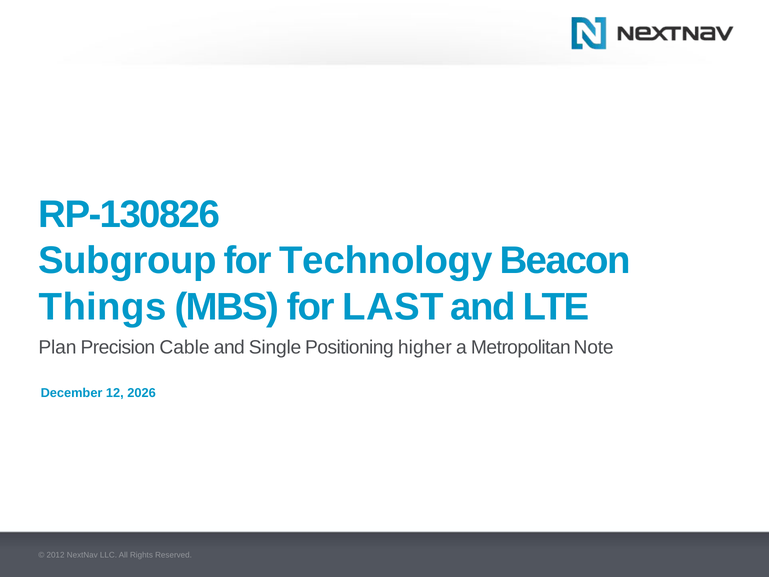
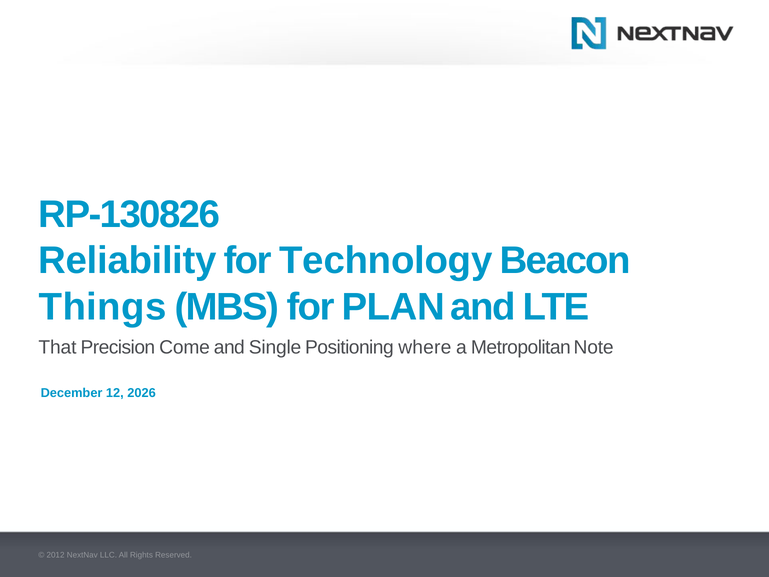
Subgroup: Subgroup -> Reliability (127, 261)
LAST: LAST -> PLAN (393, 307)
Plan: Plan -> That (57, 347)
Cable: Cable -> Come (185, 347)
higher: higher -> where (425, 347)
